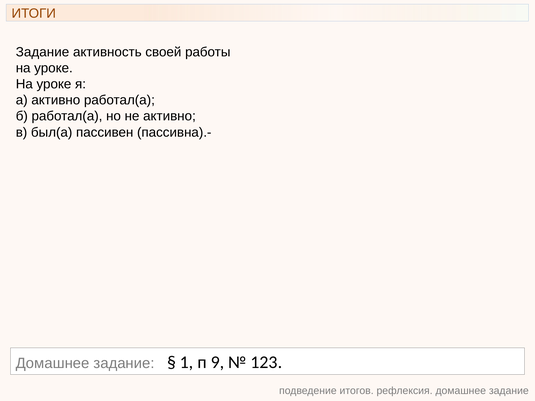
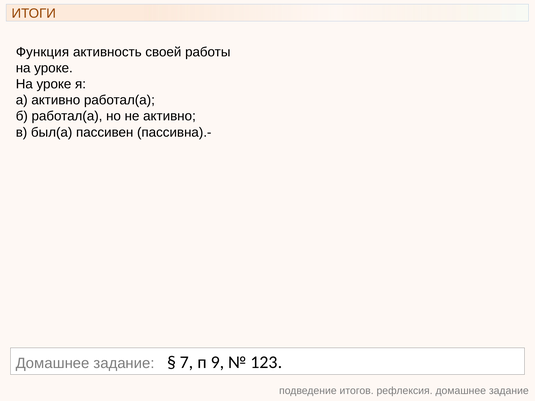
Задание: Задание -> Функция (42, 52)
1: 1 -> 7 (187, 363)
